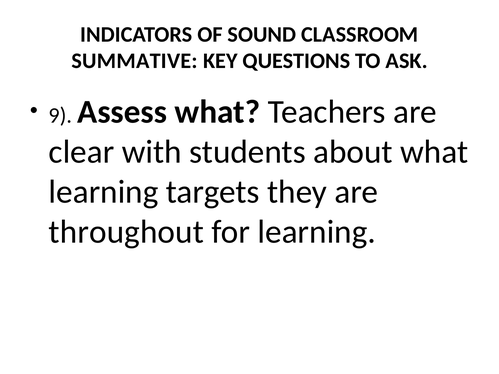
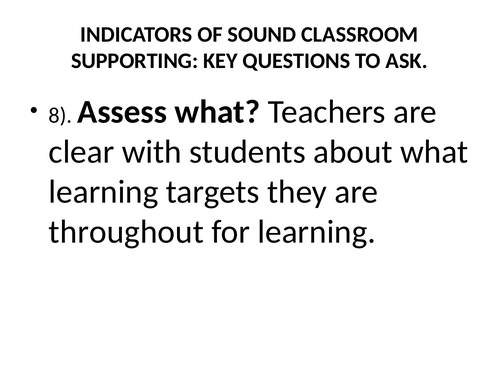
SUMMATIVE: SUMMATIVE -> SUPPORTING (135, 61)
9: 9 -> 8 (60, 116)
